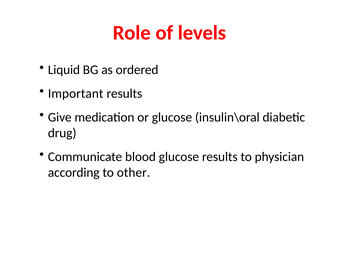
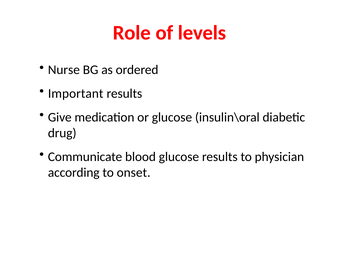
Liquid: Liquid -> Nurse (64, 70)
other: other -> onset (134, 173)
